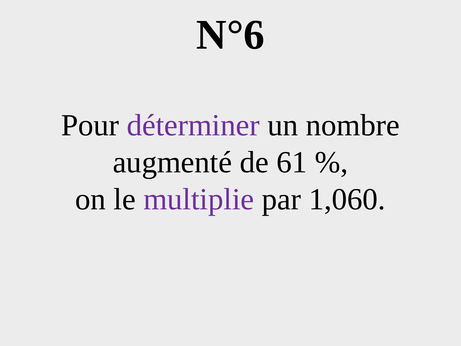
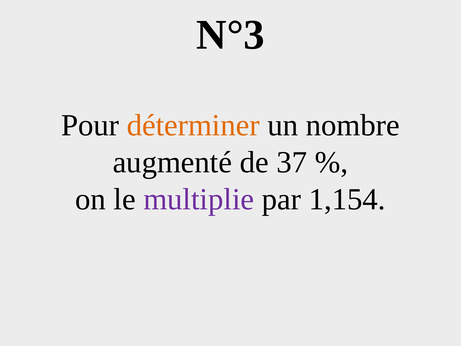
N°6: N°6 -> N°3 (230, 35)
déterminer colour: purple -> orange (193, 125)
61: 61 -> 37 (292, 162)
1,060: 1,060 -> 1,154 (347, 199)
